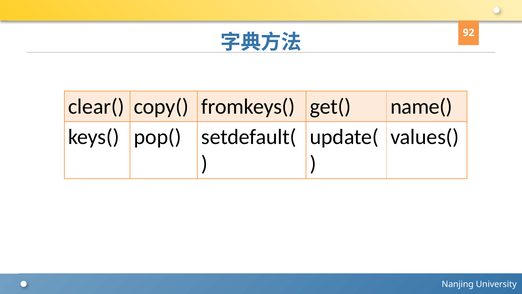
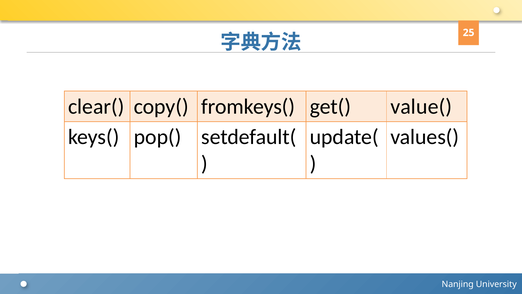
92: 92 -> 25 (469, 33)
name(: name( -> value( (421, 106)
